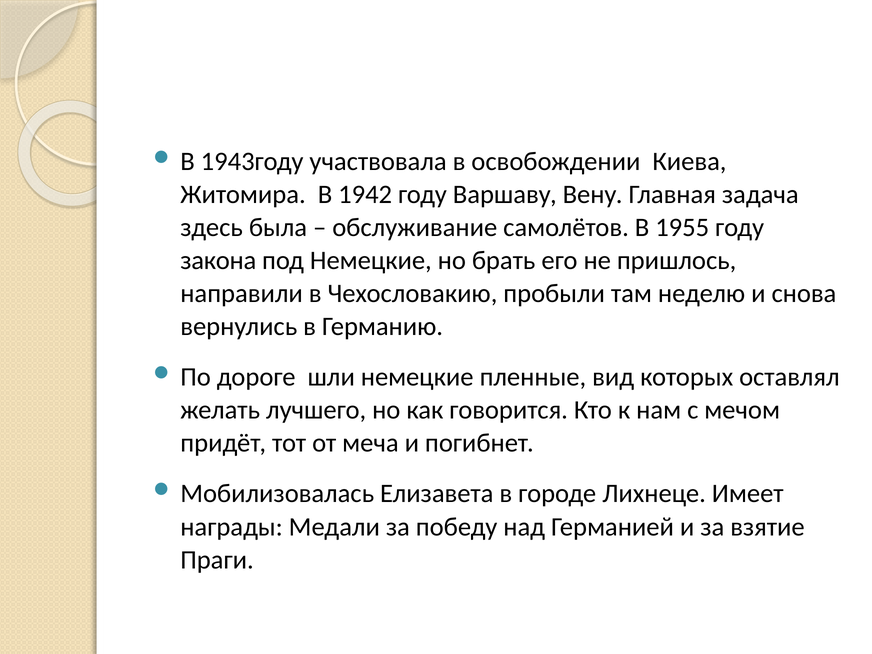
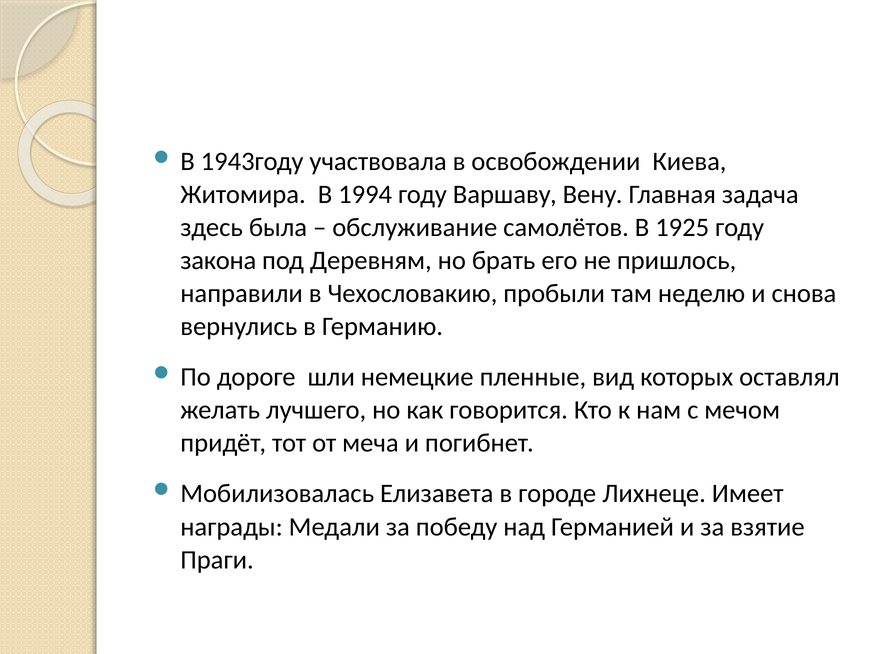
1942: 1942 -> 1994 (365, 194)
1955: 1955 -> 1925 (682, 227)
под Немецкие: Немецкие -> Деревням (371, 260)
